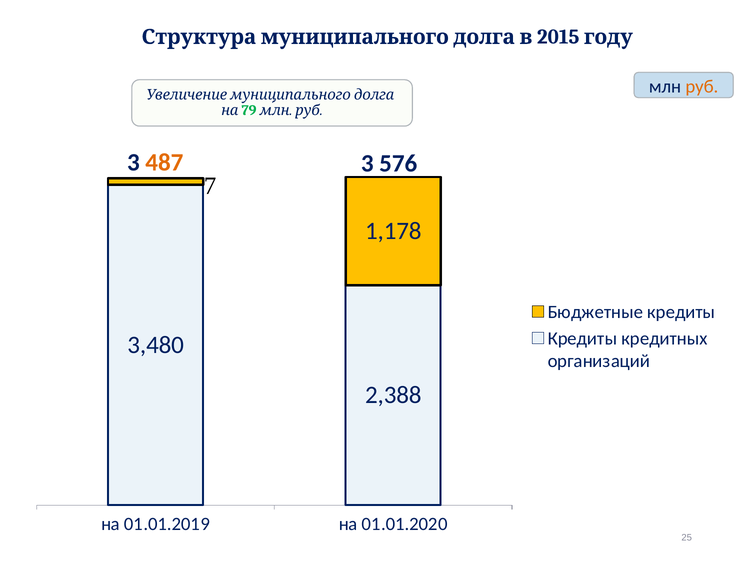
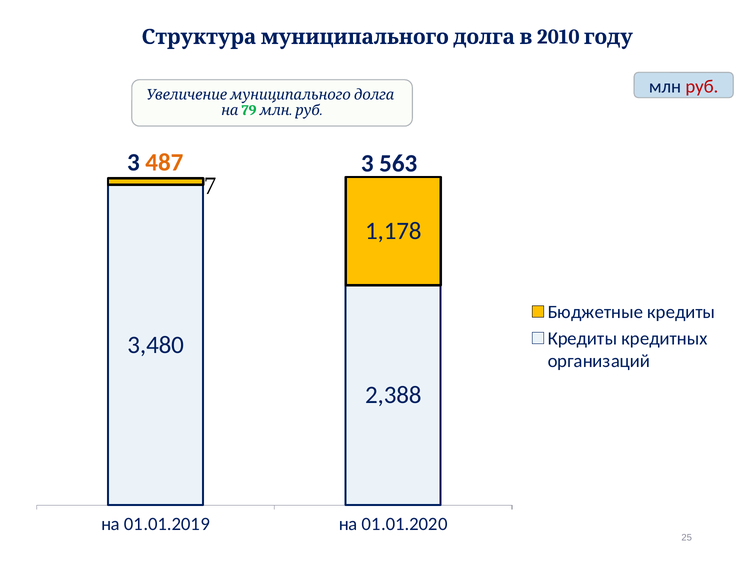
2015: 2015 -> 2010 (558, 37)
руб colour: orange -> red (702, 86)
576: 576 -> 563 (398, 164)
